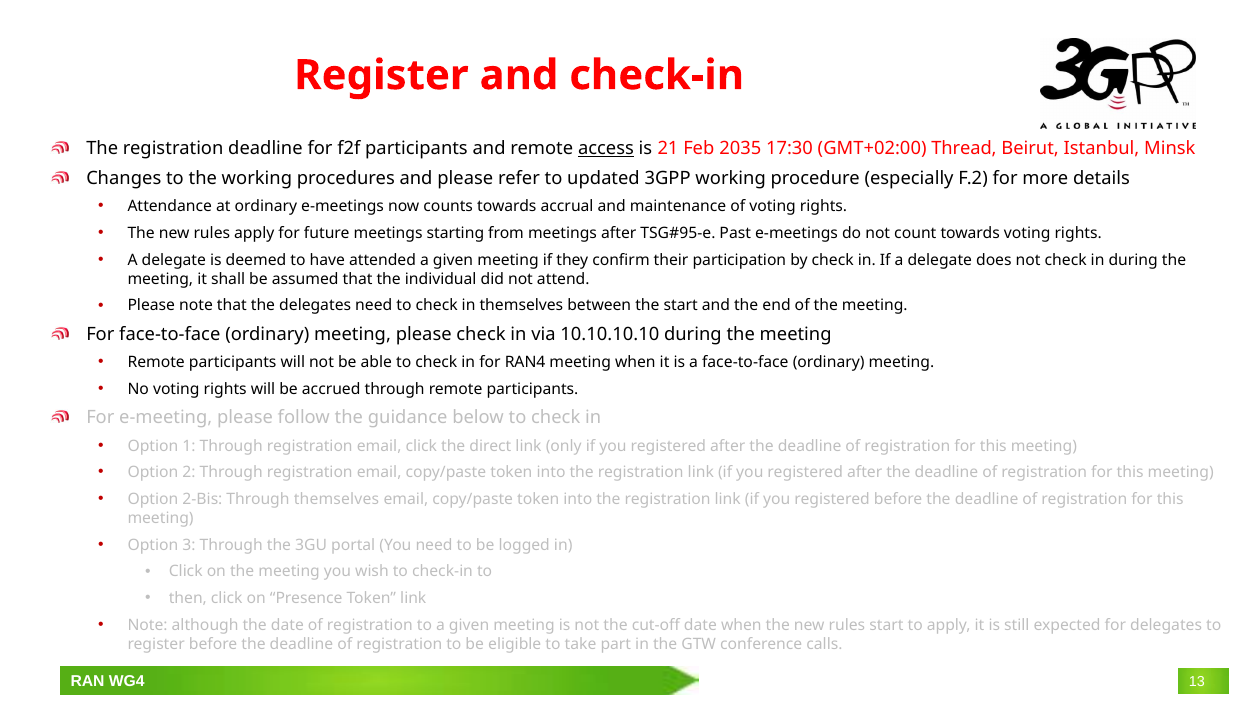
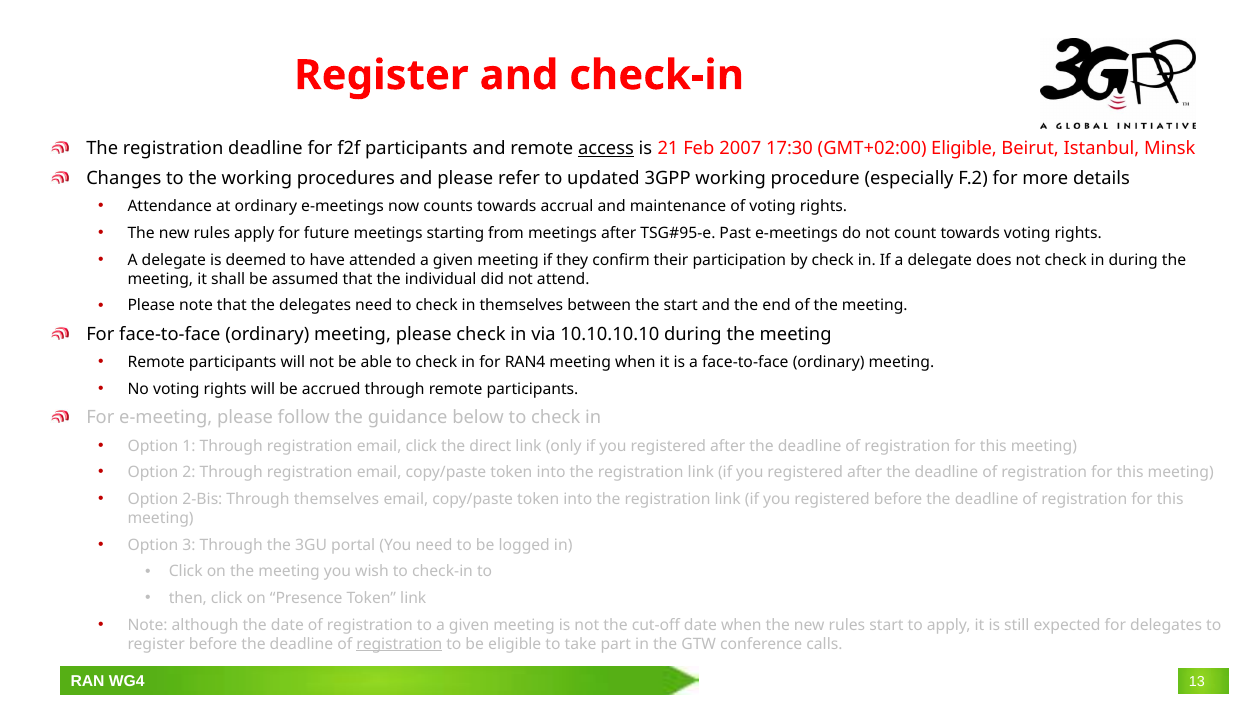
2035: 2035 -> 2007 (740, 148)
GMT+02:00 Thread: Thread -> Eligible (964, 148)
registration underline: none -> present (399, 644)
